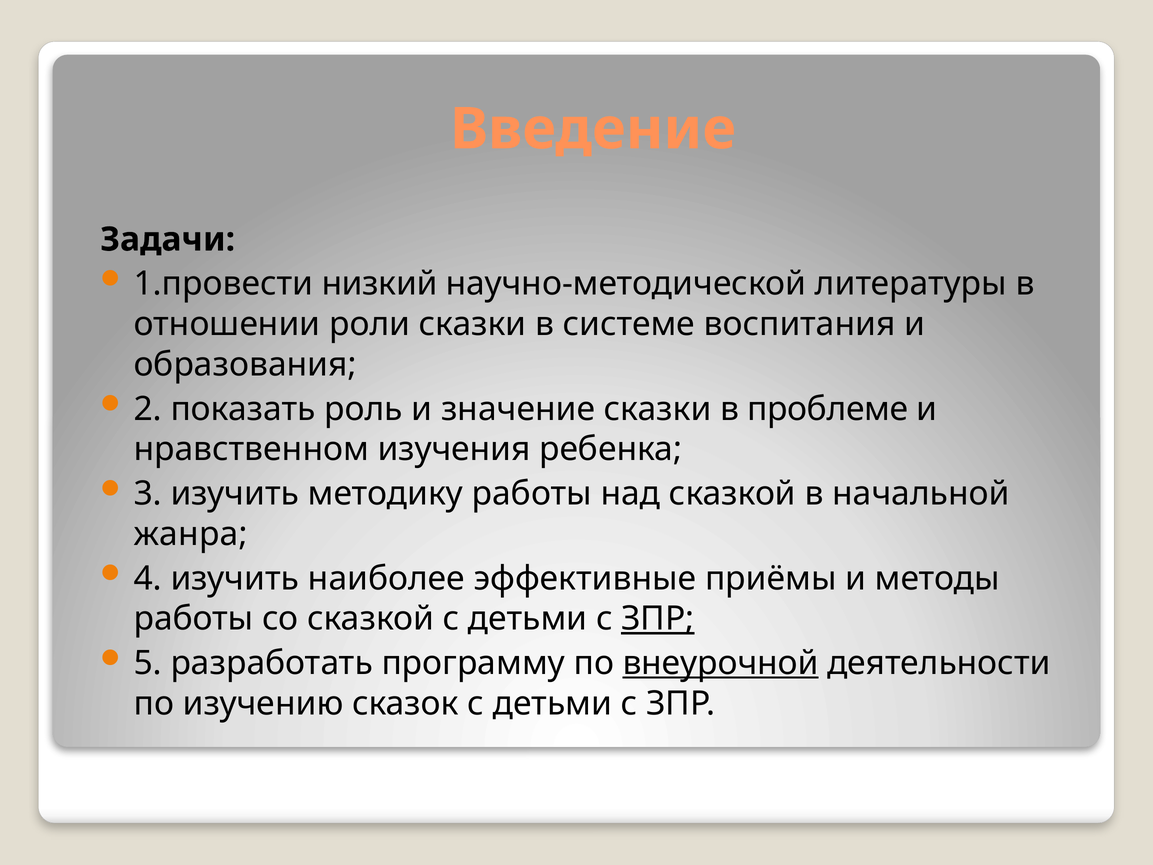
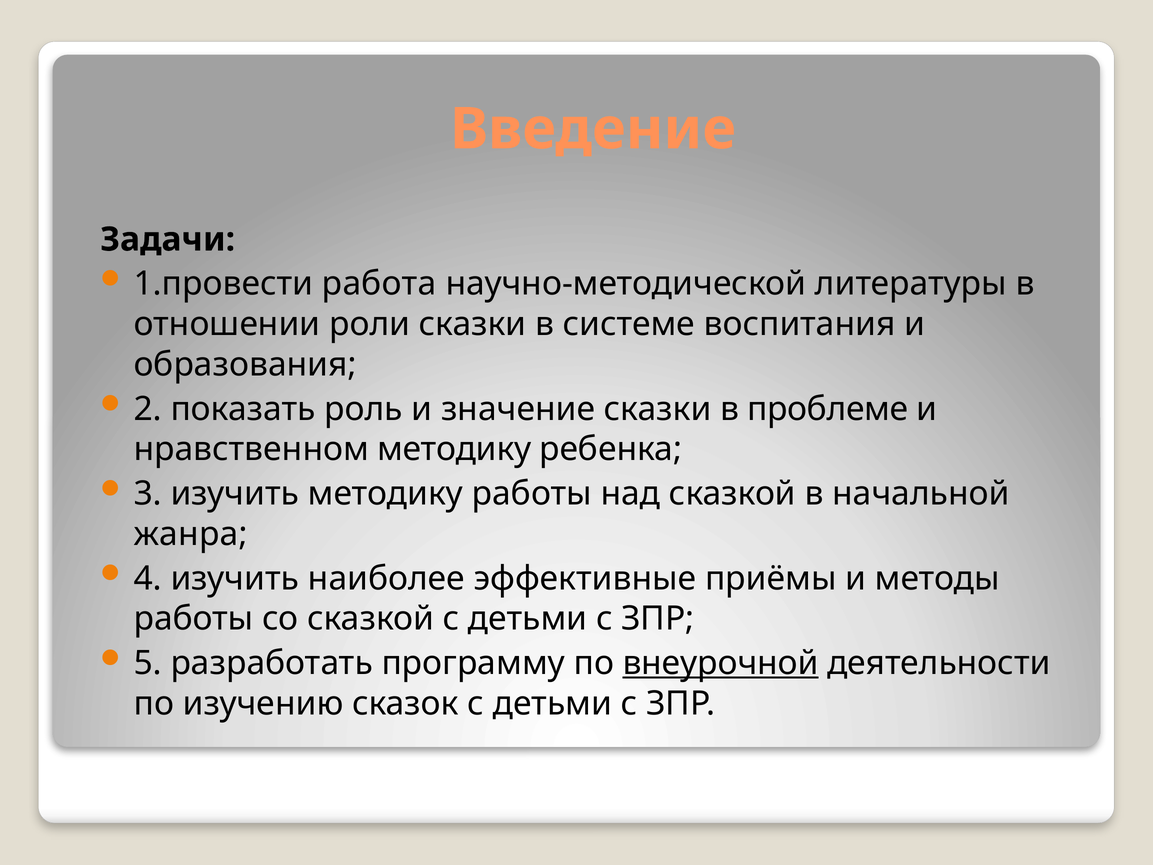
низкий: низкий -> работа (379, 284)
нравственном изучения: изучения -> методику (454, 449)
ЗПР underline: present -> none (658, 619)
